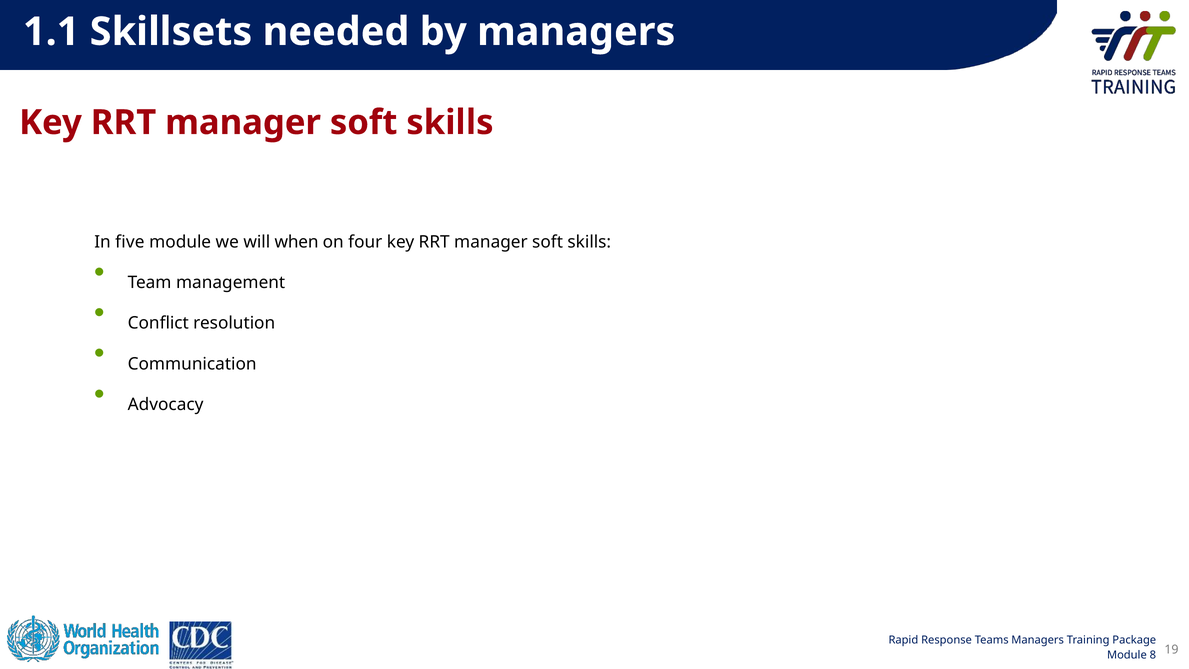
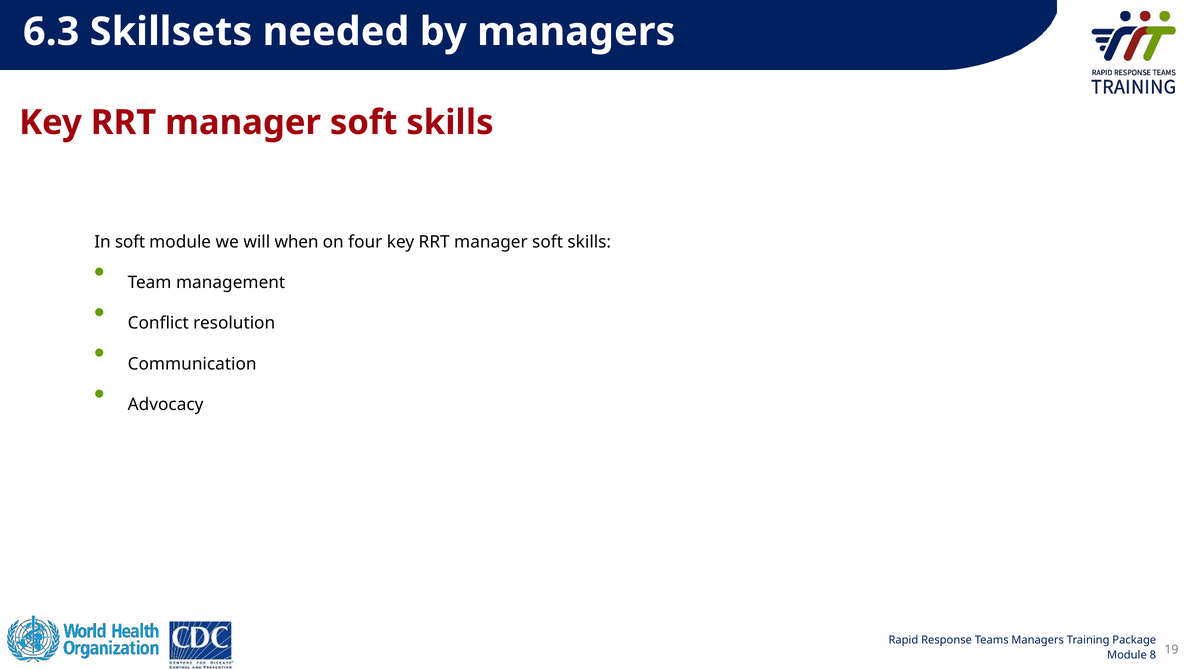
1.1: 1.1 -> 6.3 (51, 32)
In five: five -> soft (130, 242)
